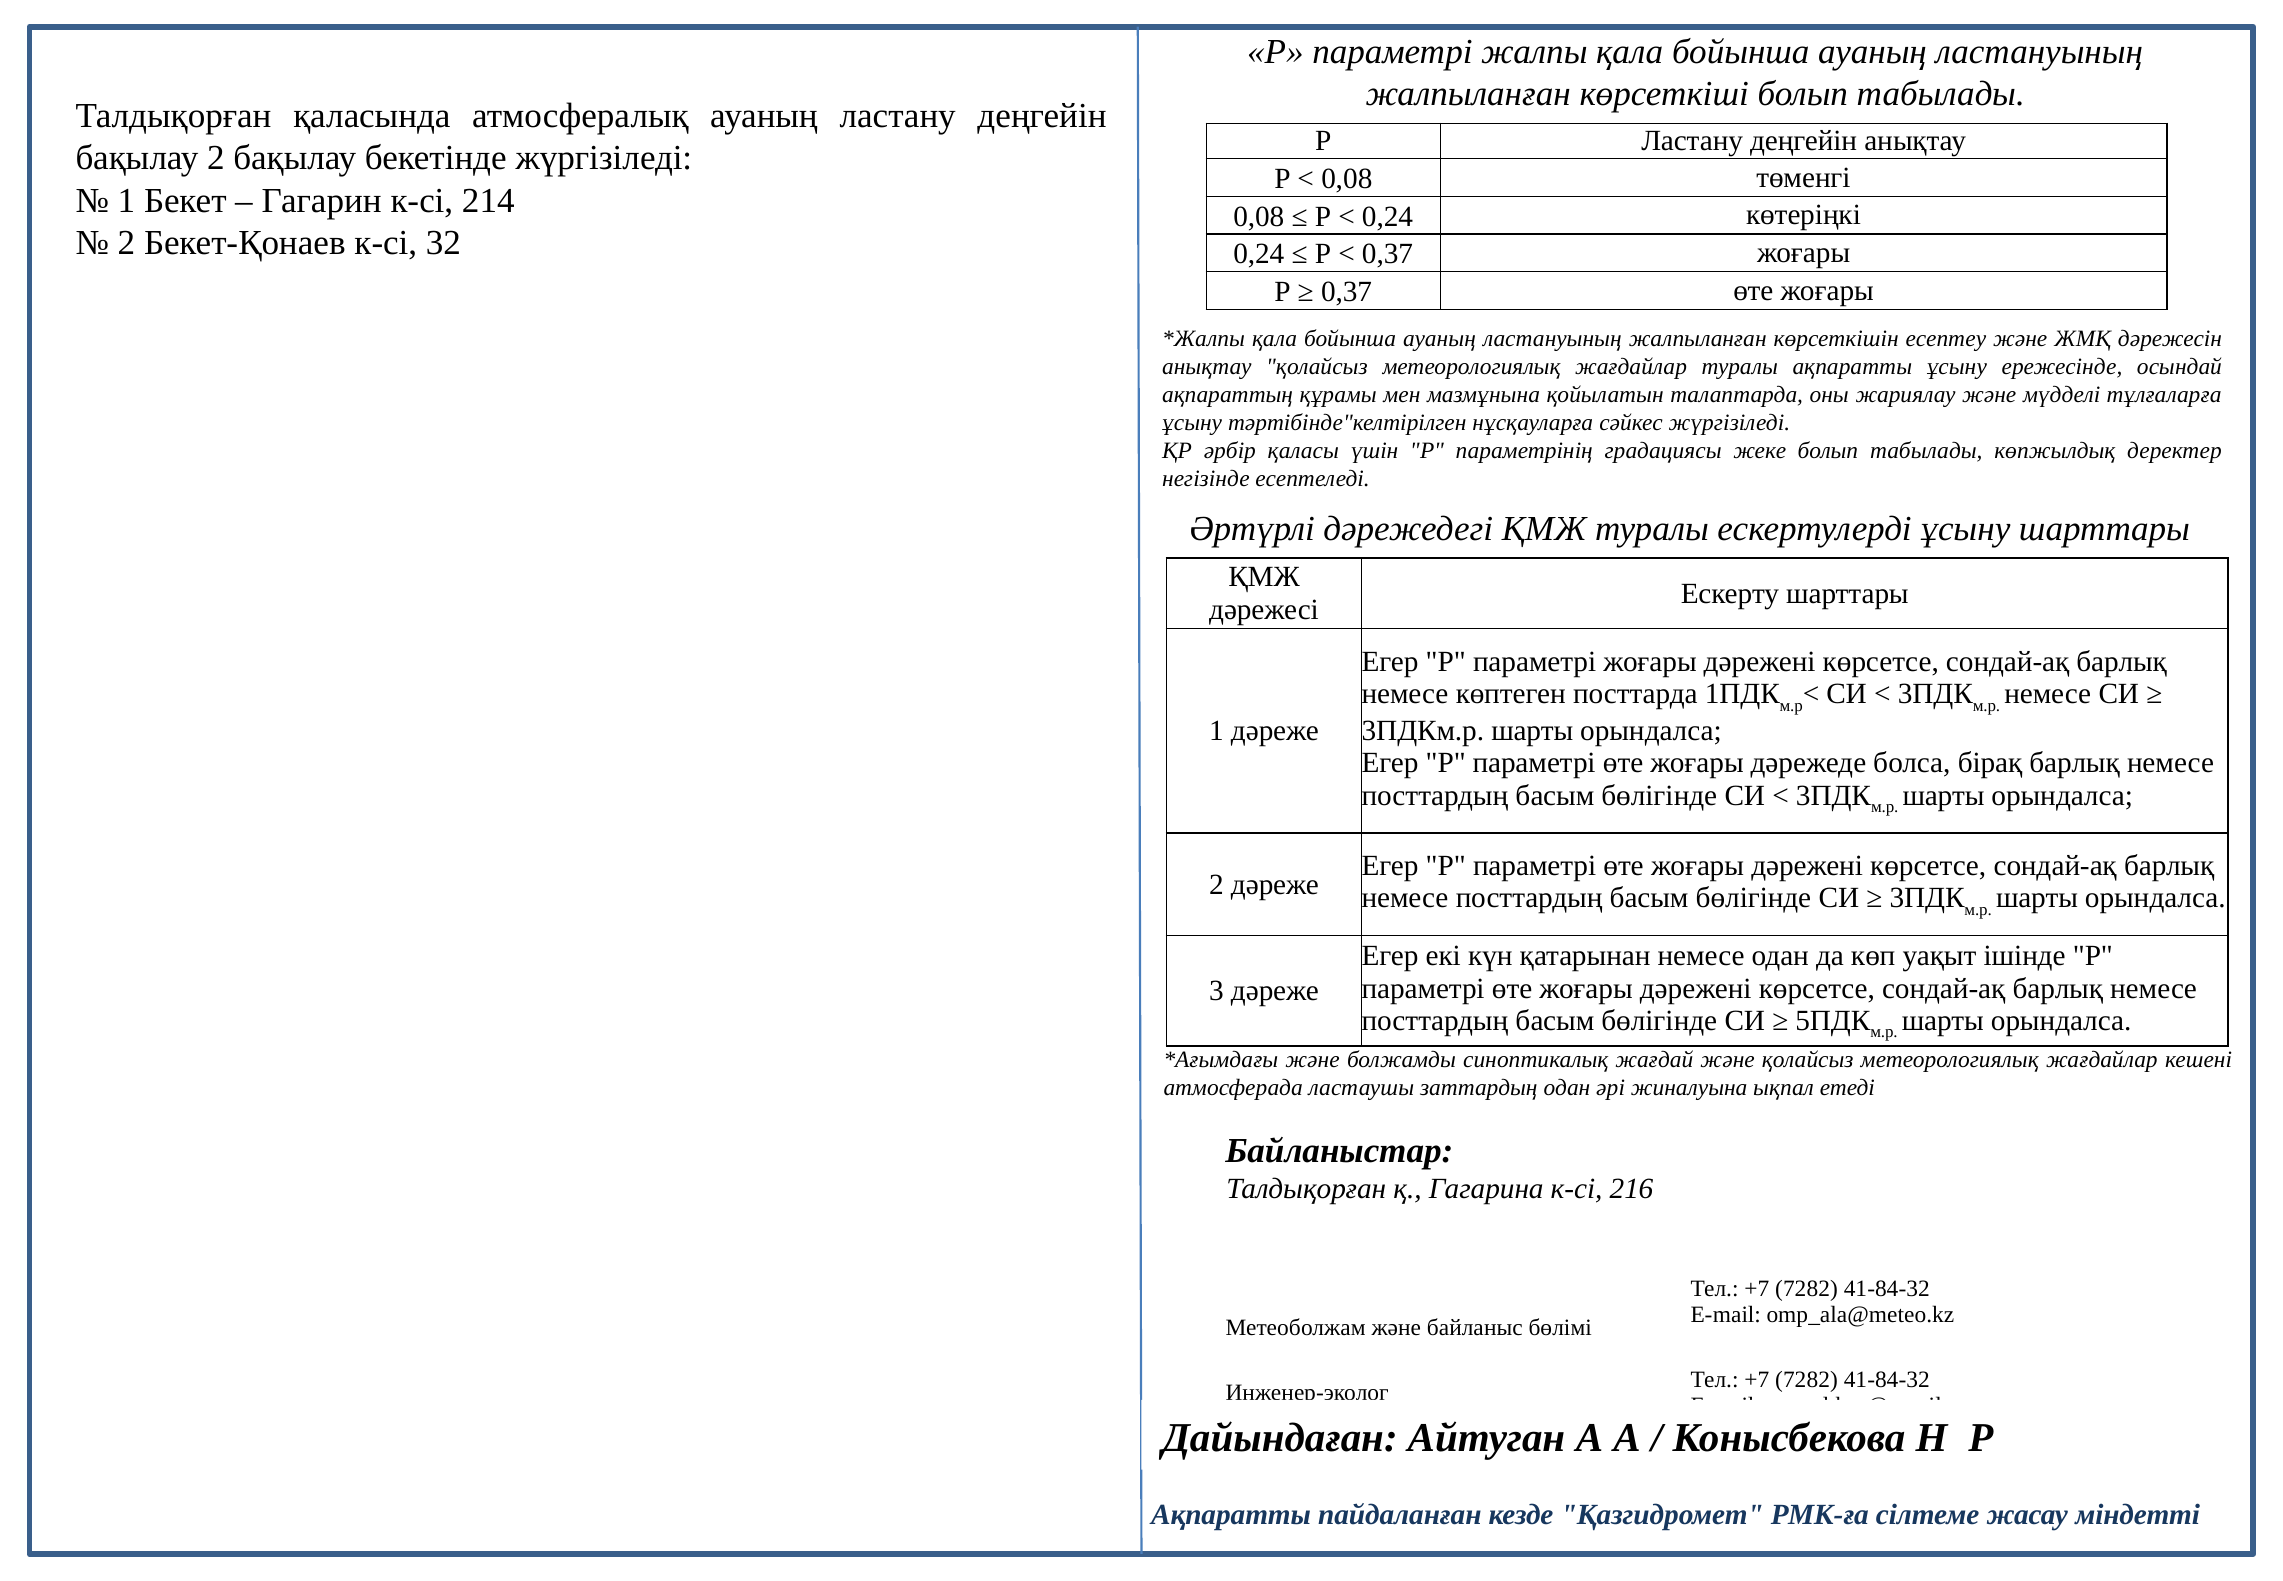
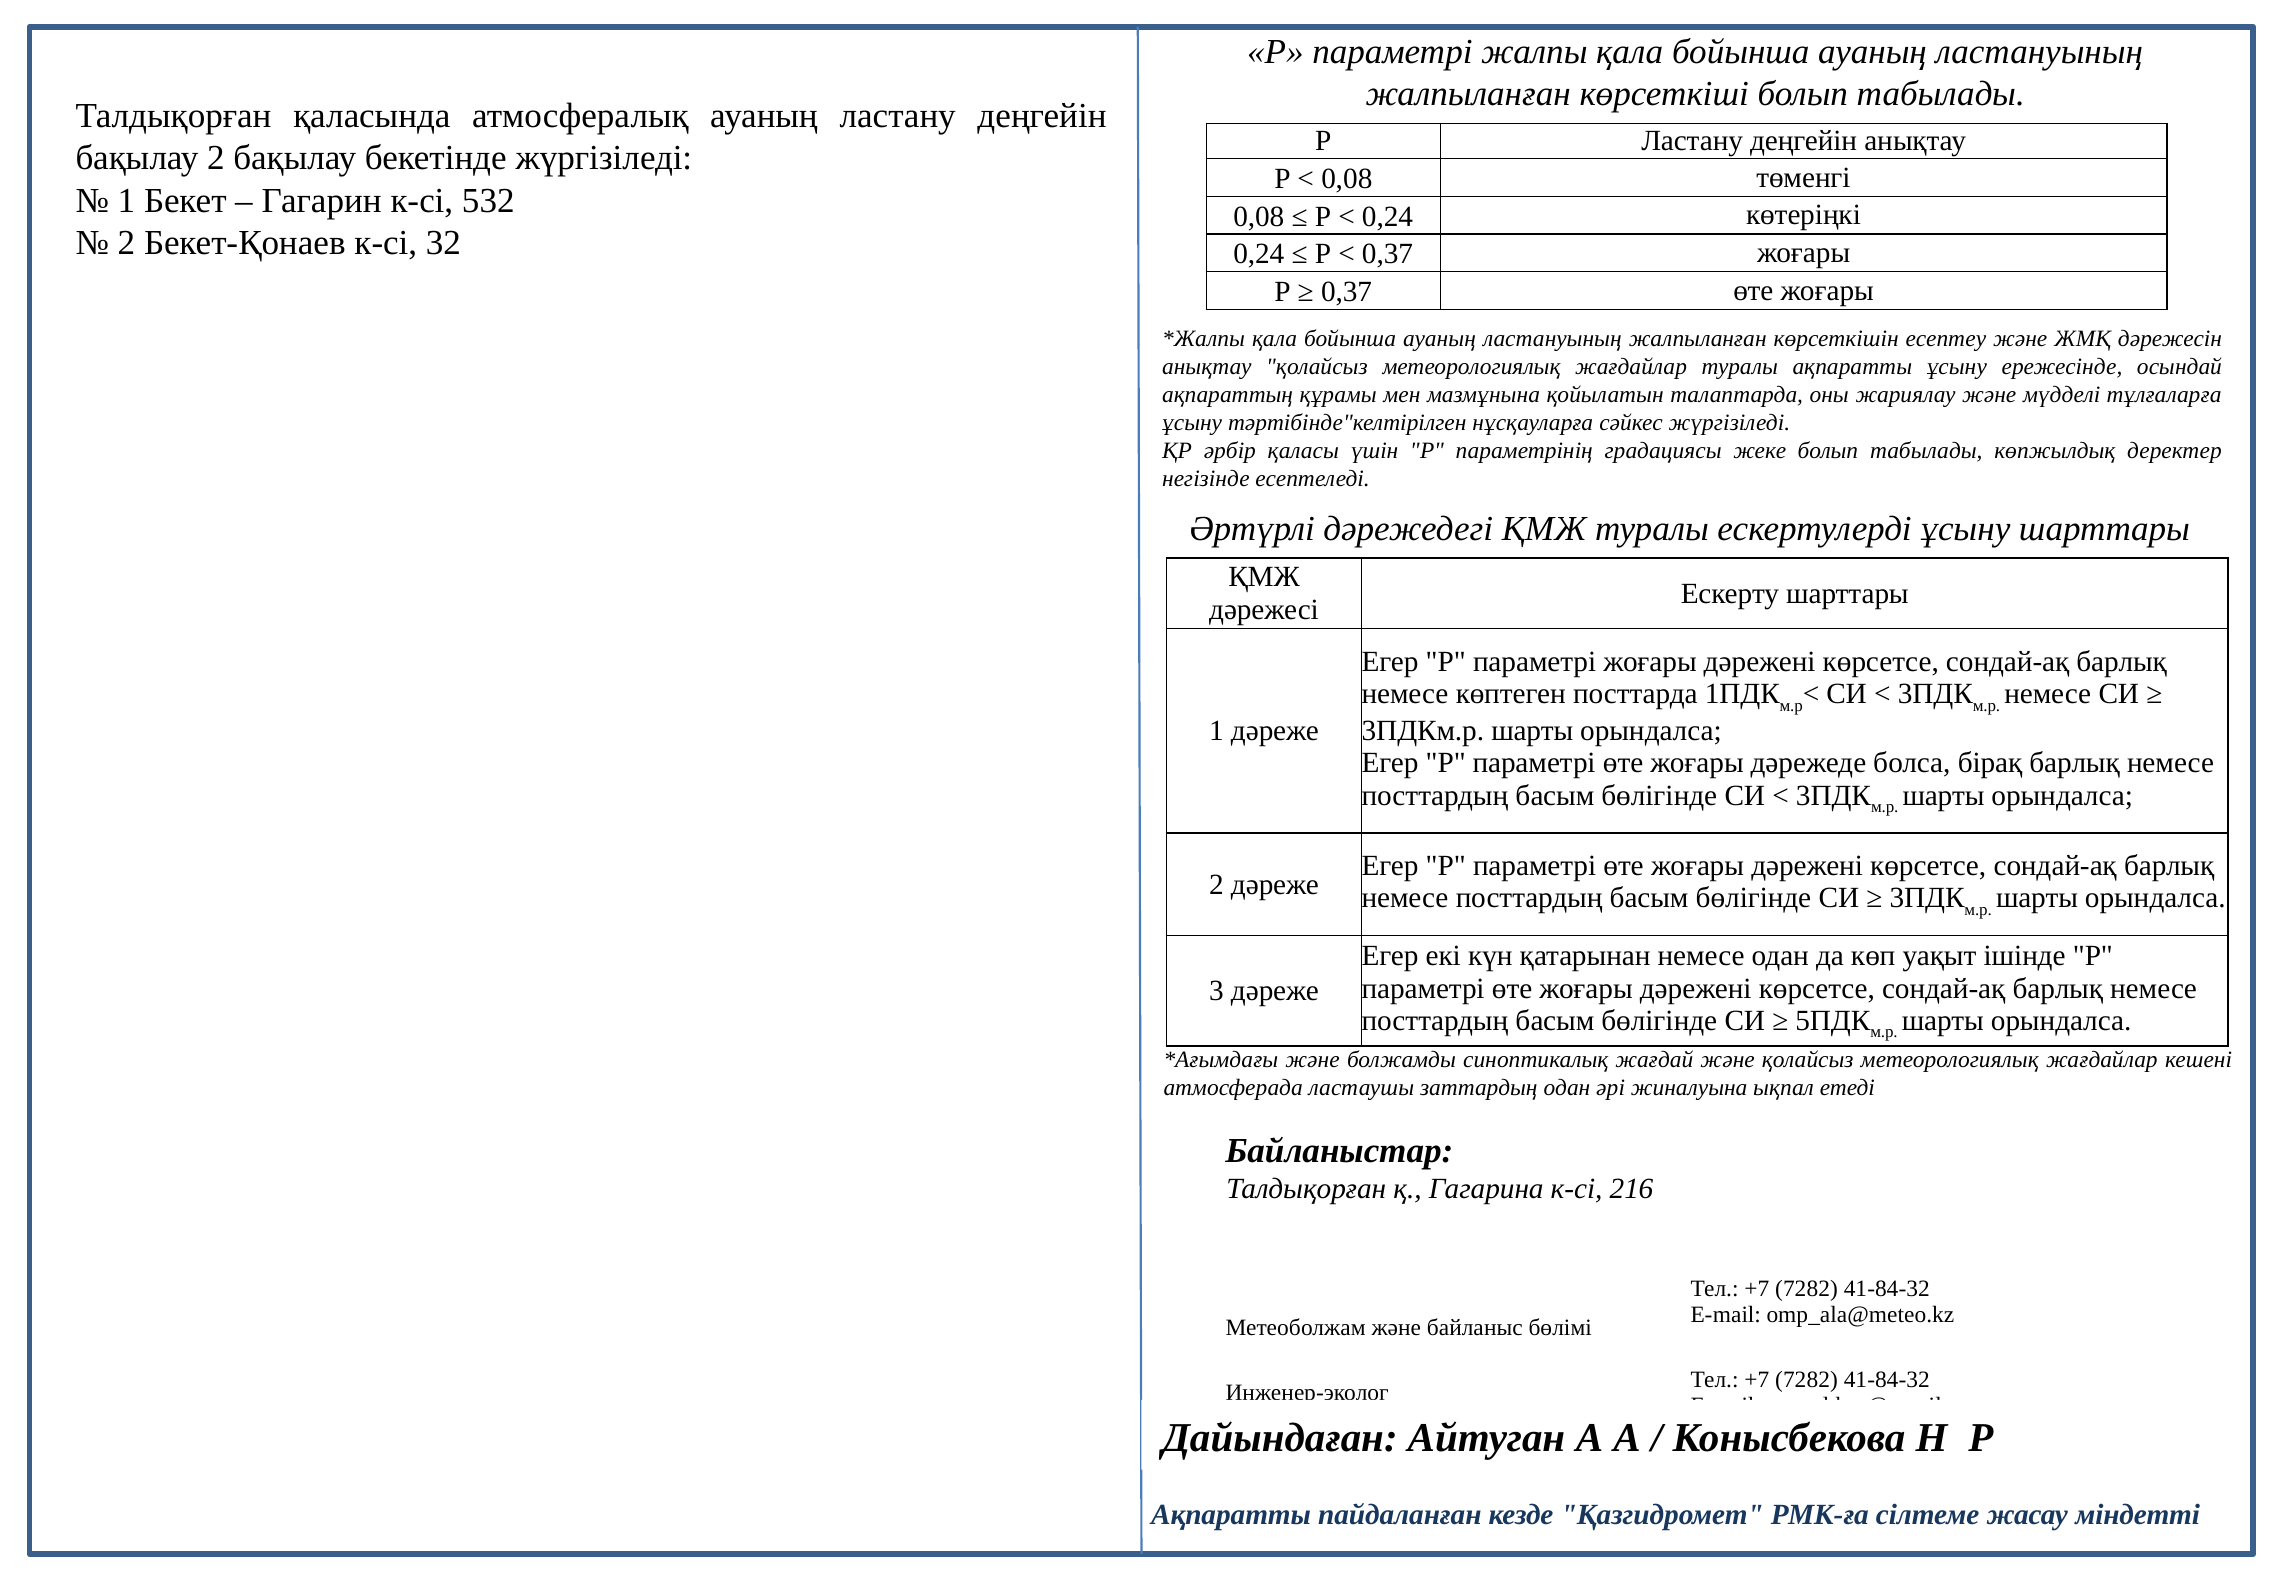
214: 214 -> 532 (488, 200)
